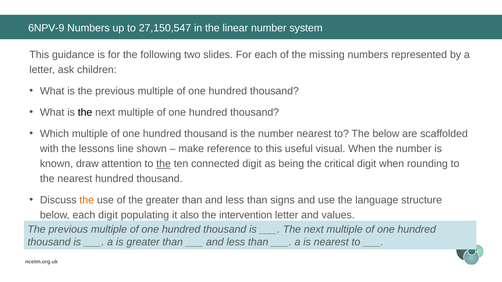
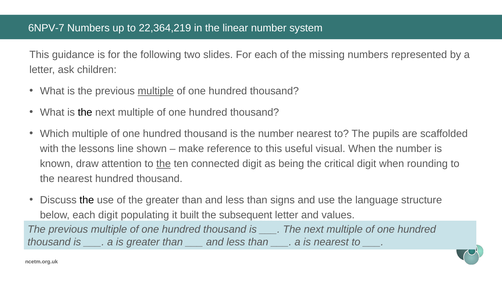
6NPV-9: 6NPV-9 -> 6NPV-7 (46, 28)
27,150,547: 27,150,547 -> 22,364,219 (165, 28)
multiple underline: none -> present (156, 91)
The below: below -> pupils (386, 134)
the colour: orange -> black (87, 200)
also: also -> built (190, 215)
intervention: intervention -> subsequent (246, 215)
